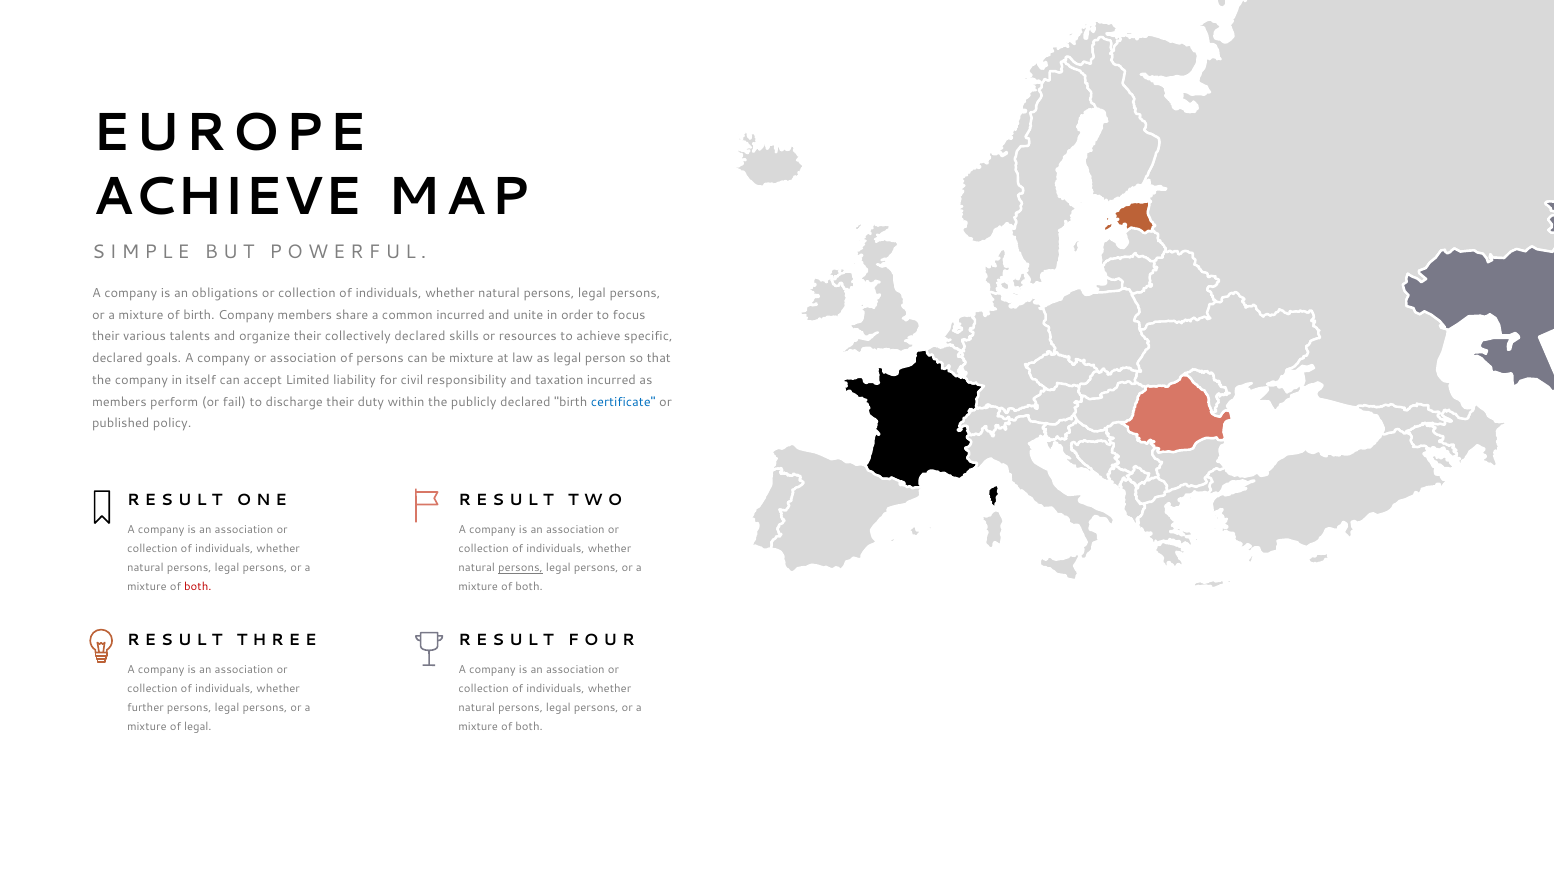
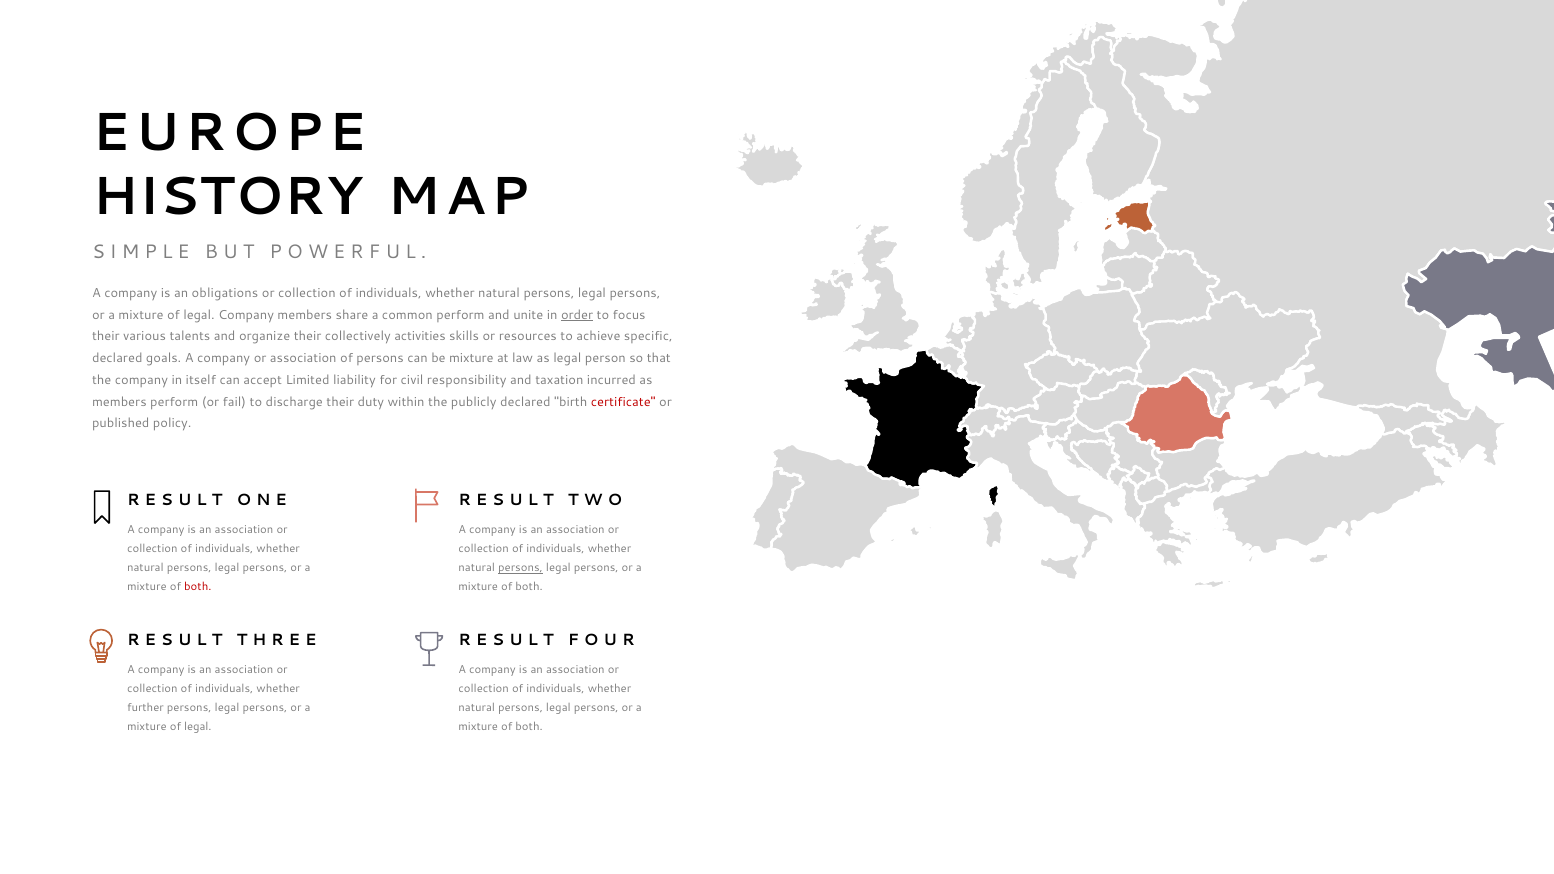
ACHIEVE: ACHIEVE -> HISTORY (227, 197)
birth: birth -> legal (199, 315)
common incurred: incurred -> perform (461, 315)
order underline: none -> present (577, 315)
collectively declared: declared -> activities (420, 337)
certificate colour: blue -> red (623, 402)
